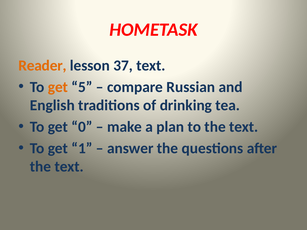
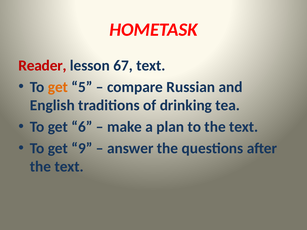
Reader colour: orange -> red (42, 66)
37: 37 -> 67 (123, 66)
0: 0 -> 6 (82, 127)
1: 1 -> 9 (82, 148)
